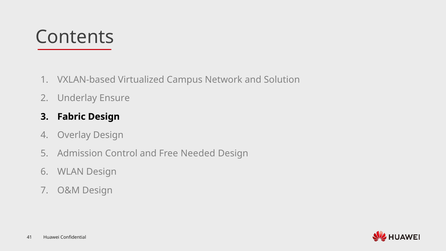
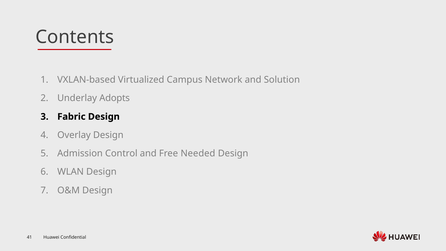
Ensure: Ensure -> Adopts (115, 98)
